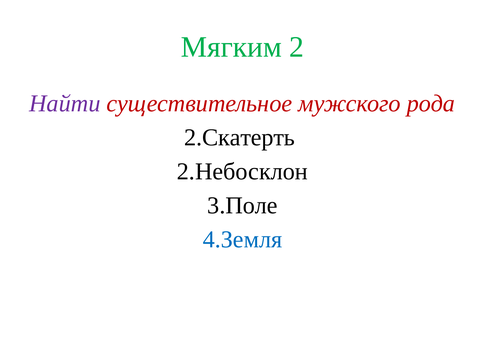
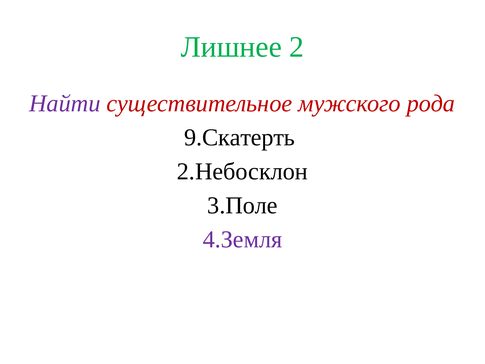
Мягким: Мягким -> Лишнее (231, 47)
2.Скатерть: 2.Скатерть -> 9.Скатерть (240, 137)
4.Земля colour: blue -> purple (242, 239)
